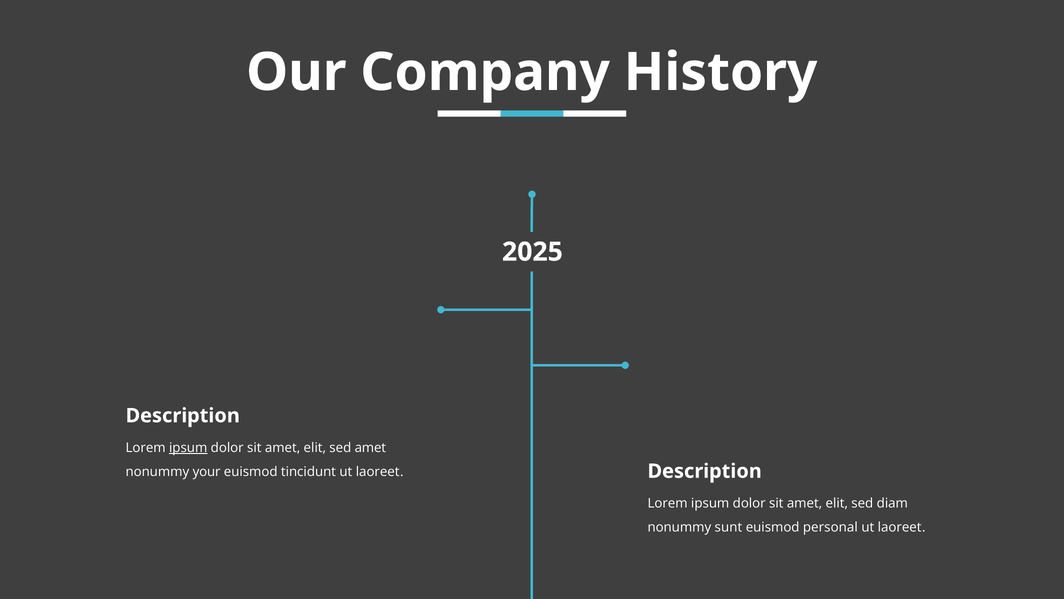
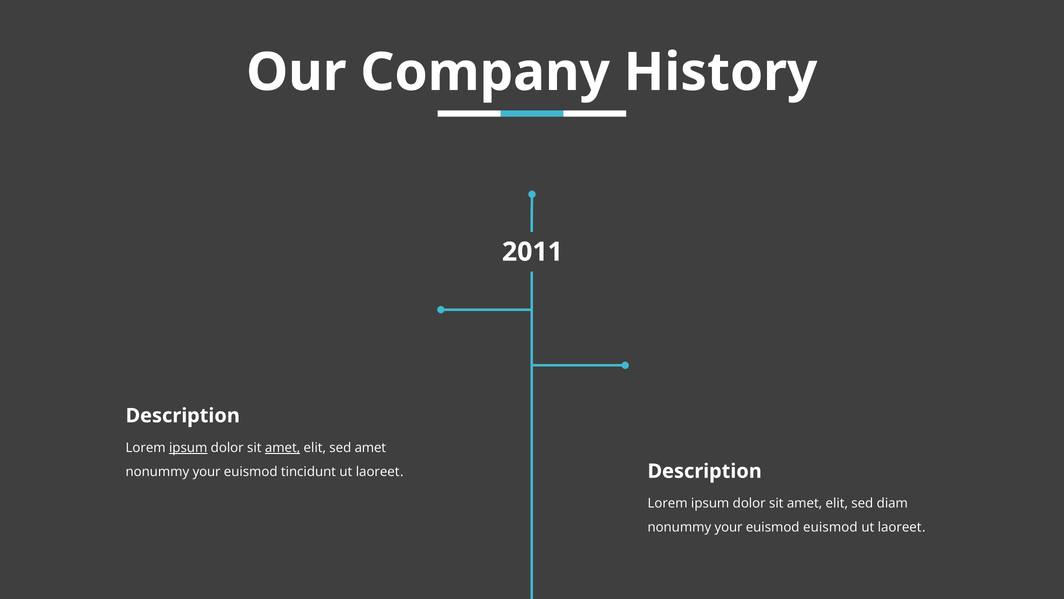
2025: 2025 -> 2011 (532, 252)
amet underline: none -> present (283, 447)
sunt: sunt -> your (729, 527)
euismod personal: personal -> euismod (830, 527)
